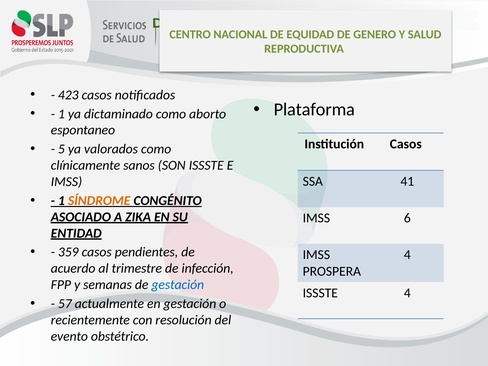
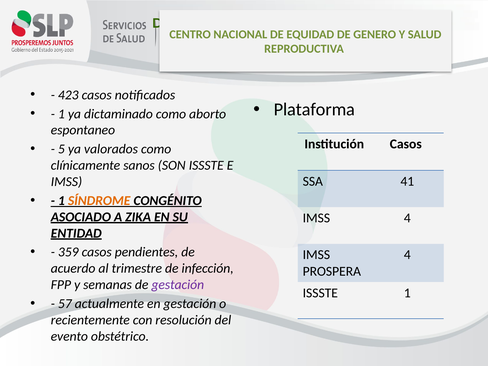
IMSS 6: 6 -> 4 (407, 218)
gestación colour: blue -> purple (178, 285)
ISSSTE 4: 4 -> 1 (407, 293)
